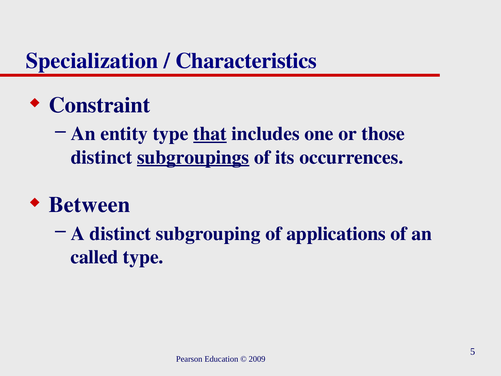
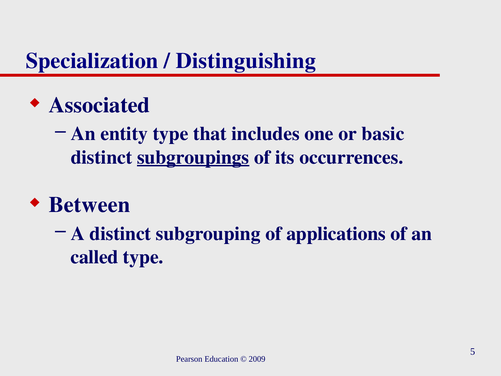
Characteristics: Characteristics -> Distinguishing (246, 61)
Constraint: Constraint -> Associated (99, 105)
that underline: present -> none (210, 134)
those: those -> basic (383, 134)
